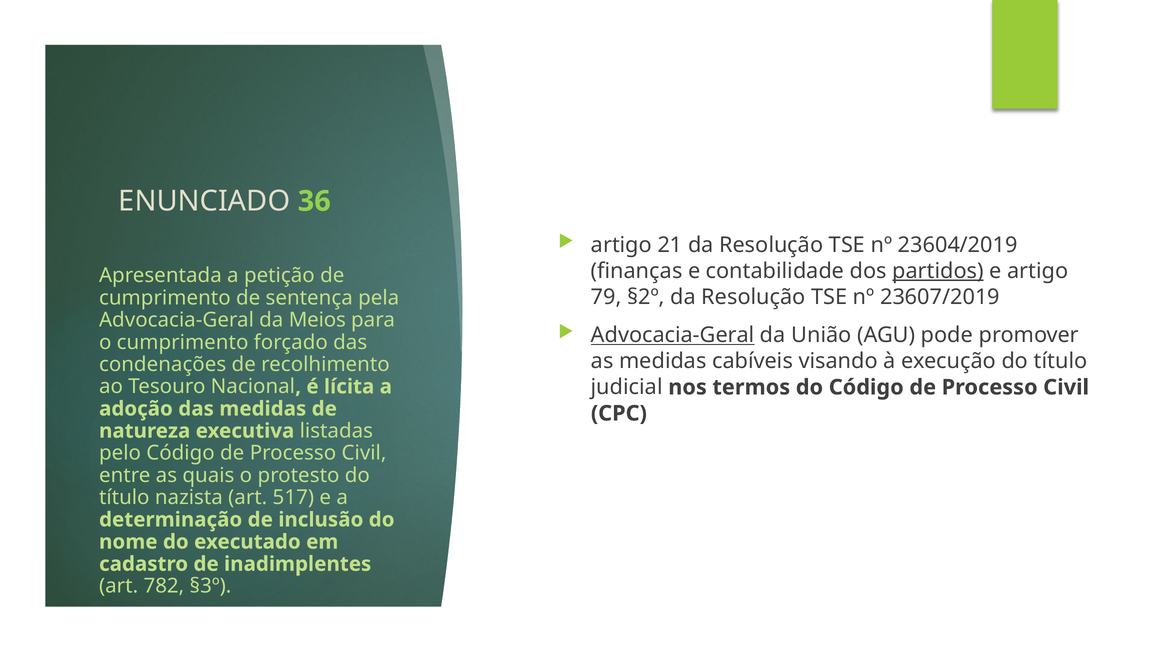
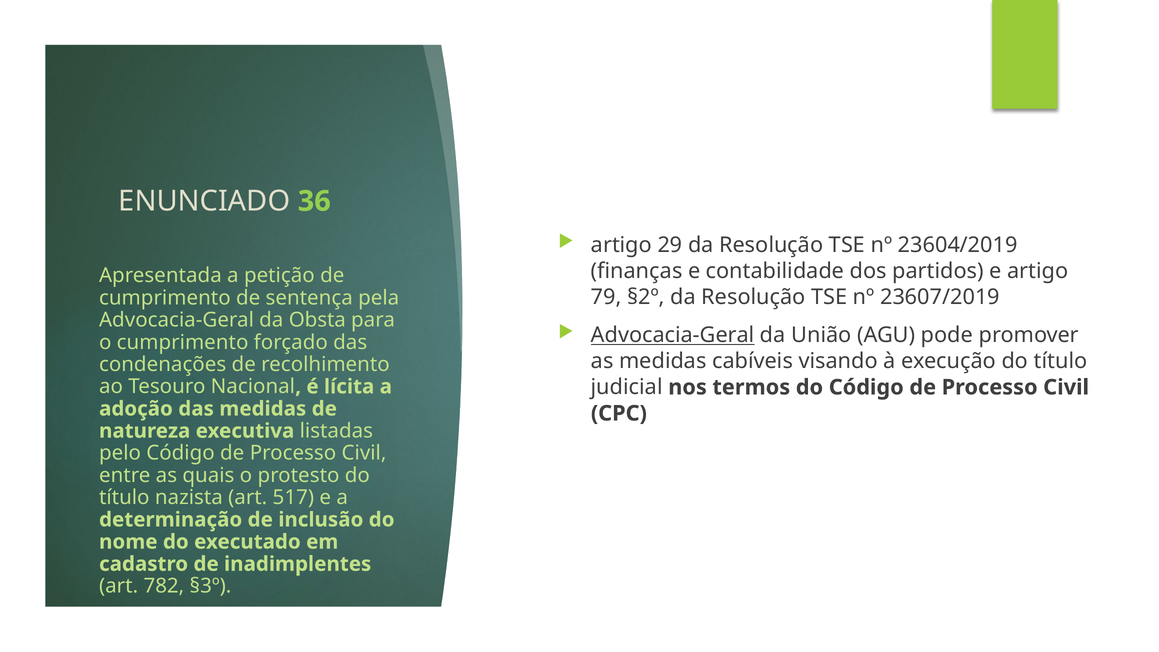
21: 21 -> 29 (670, 245)
partidos underline: present -> none (938, 271)
Meios: Meios -> Obsta (317, 320)
